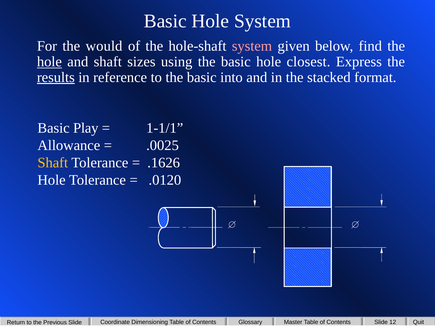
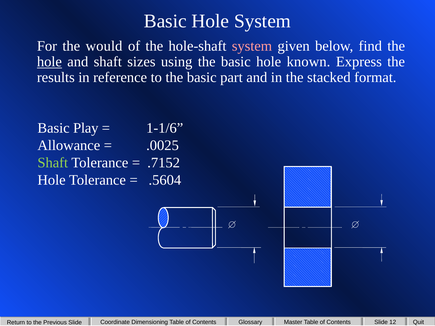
closest: closest -> known (308, 62)
results underline: present -> none (56, 77)
into: into -> part (231, 77)
1-1/1: 1-1/1 -> 1-1/6 (165, 128)
Shaft colour: yellow -> light green (53, 163)
.1626: .1626 -> .7152 (164, 163)
.0120: .0120 -> .5604 (165, 180)
